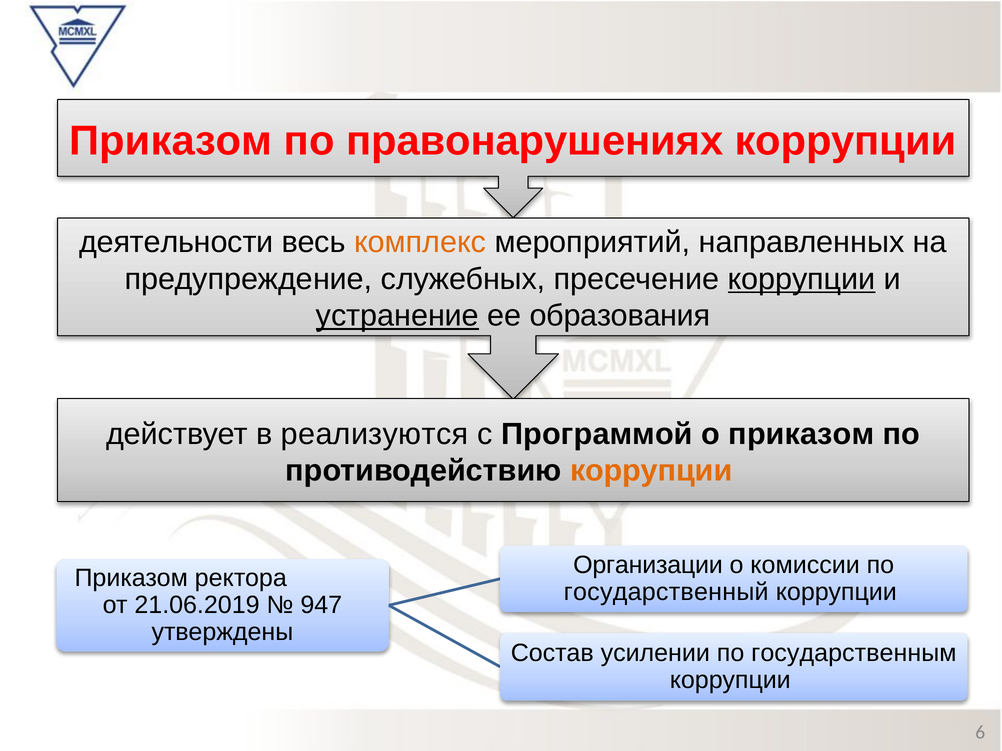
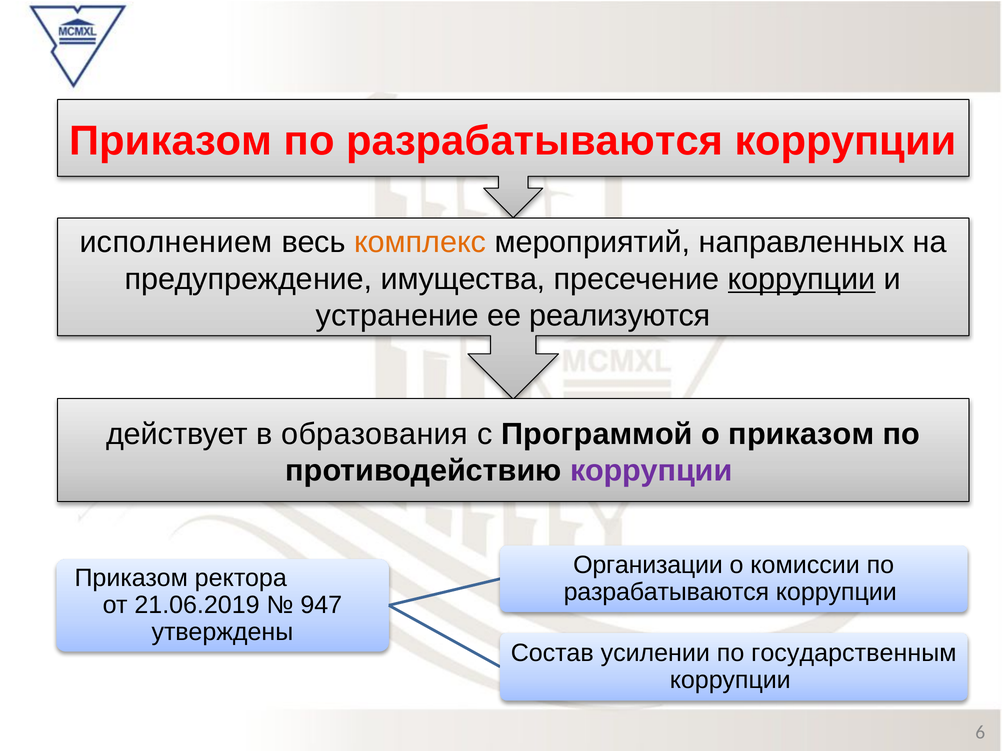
правонарушениях: правонарушениях -> разрабатываются (535, 141)
деятельности: деятельности -> исполнением (176, 242)
служебных: служебных -> имущества (463, 279)
устранение underline: present -> none (397, 316)
образования: образования -> реализуются (620, 316)
реализуются: реализуются -> образования (375, 434)
коррупции colour: orange -> purple (651, 471)
государственный: государственный -> разрабатываются (666, 593)
